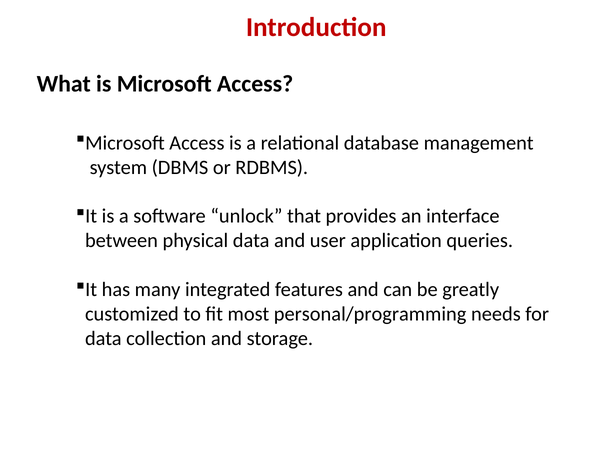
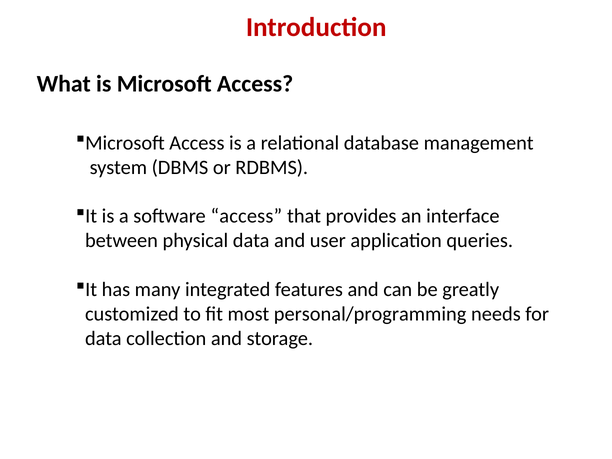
software unlock: unlock -> access (246, 216)
